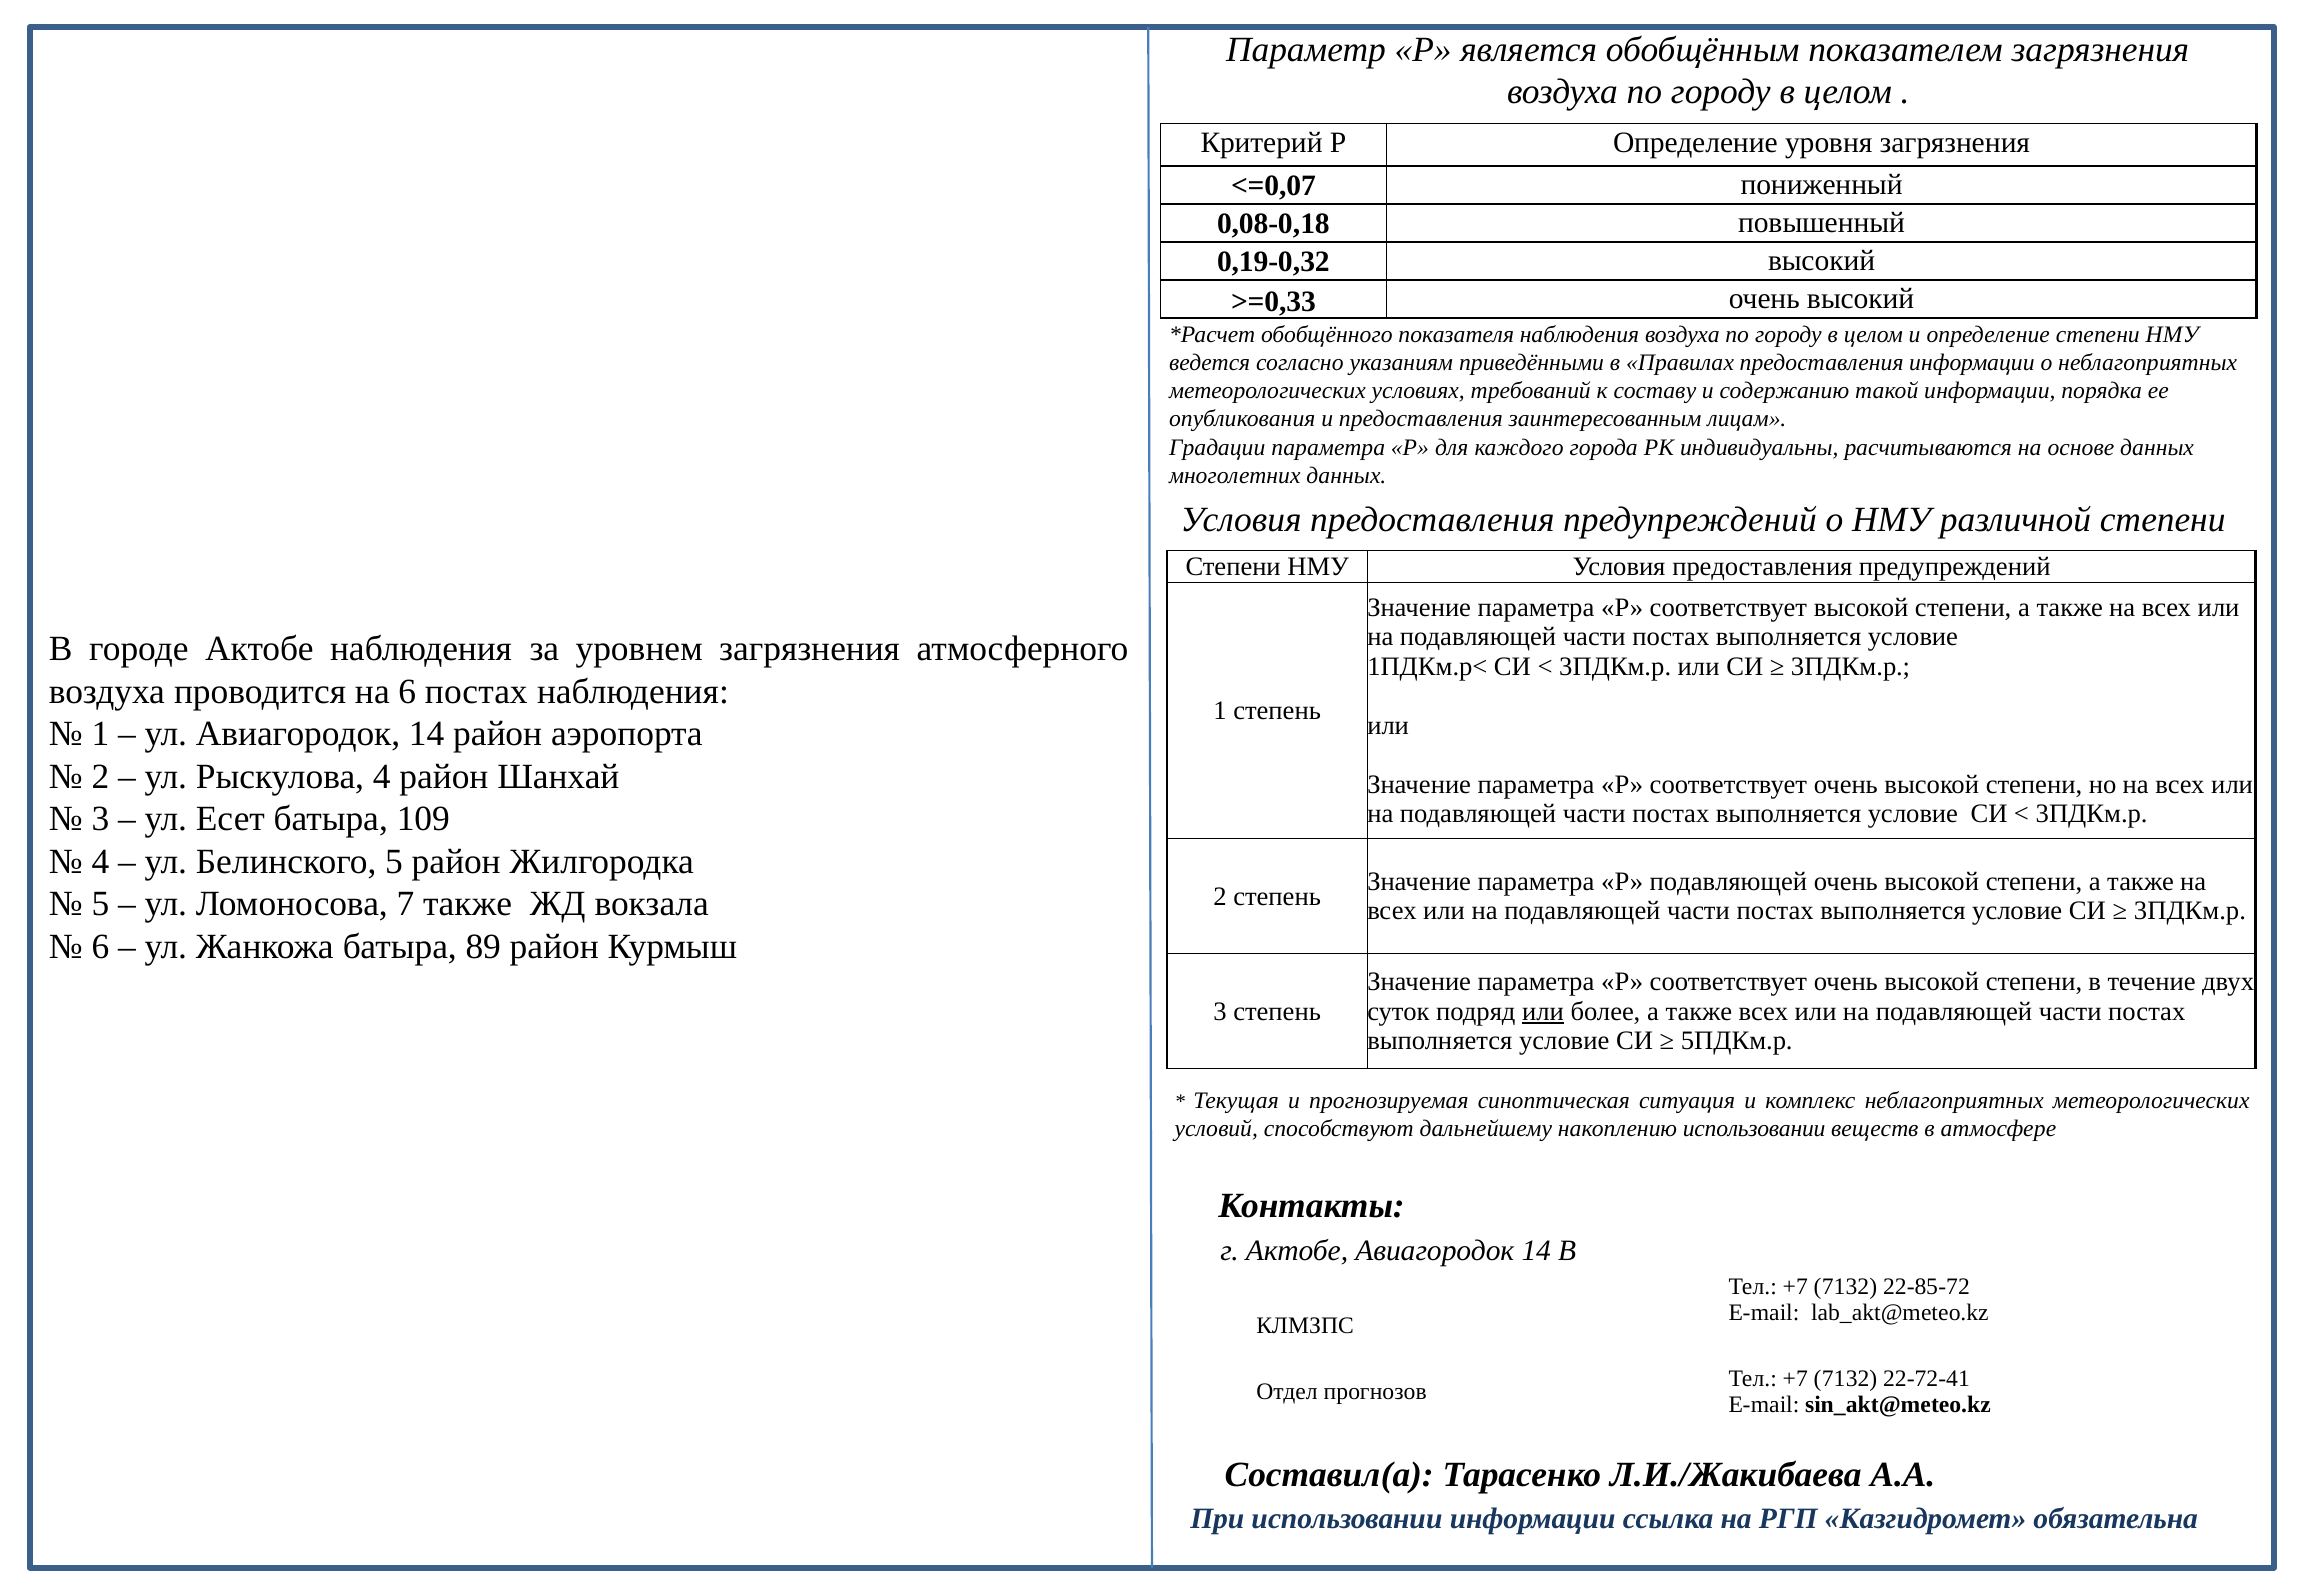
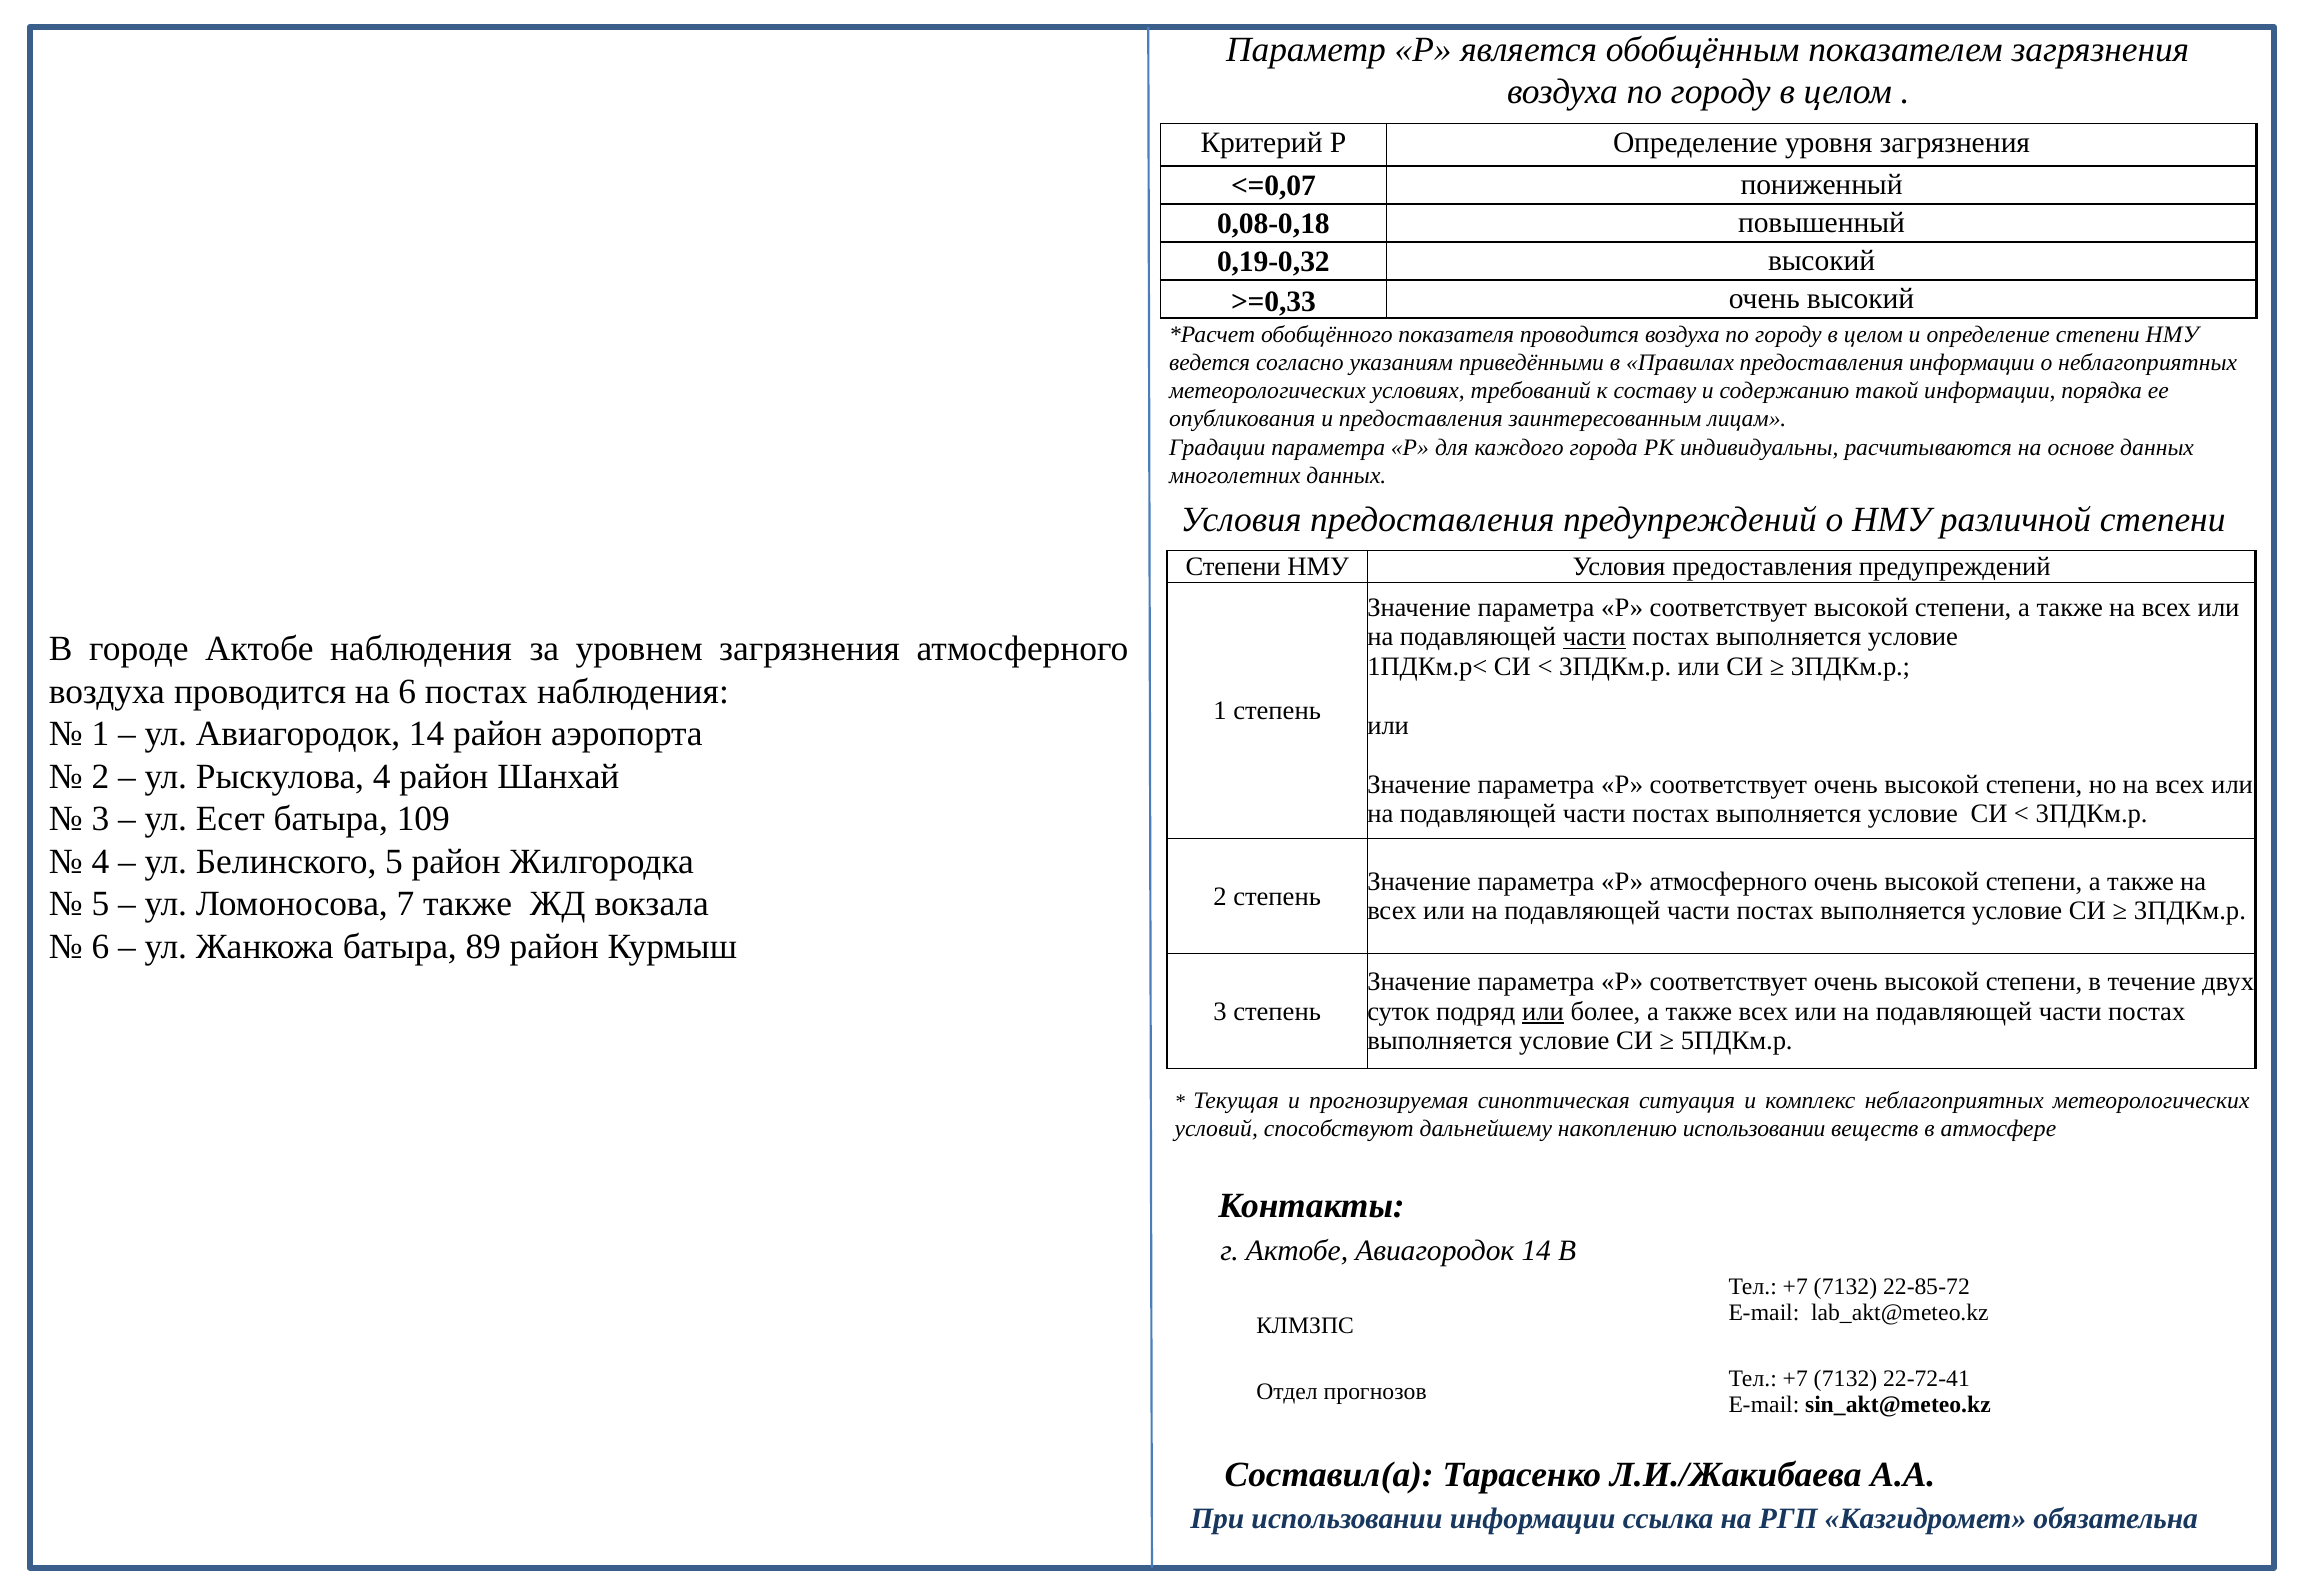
показателя наблюдения: наблюдения -> проводится (1579, 334)
части underline: none -> present (1594, 637)
Р подавляющей: подавляющей -> атмосферного (1728, 882)
